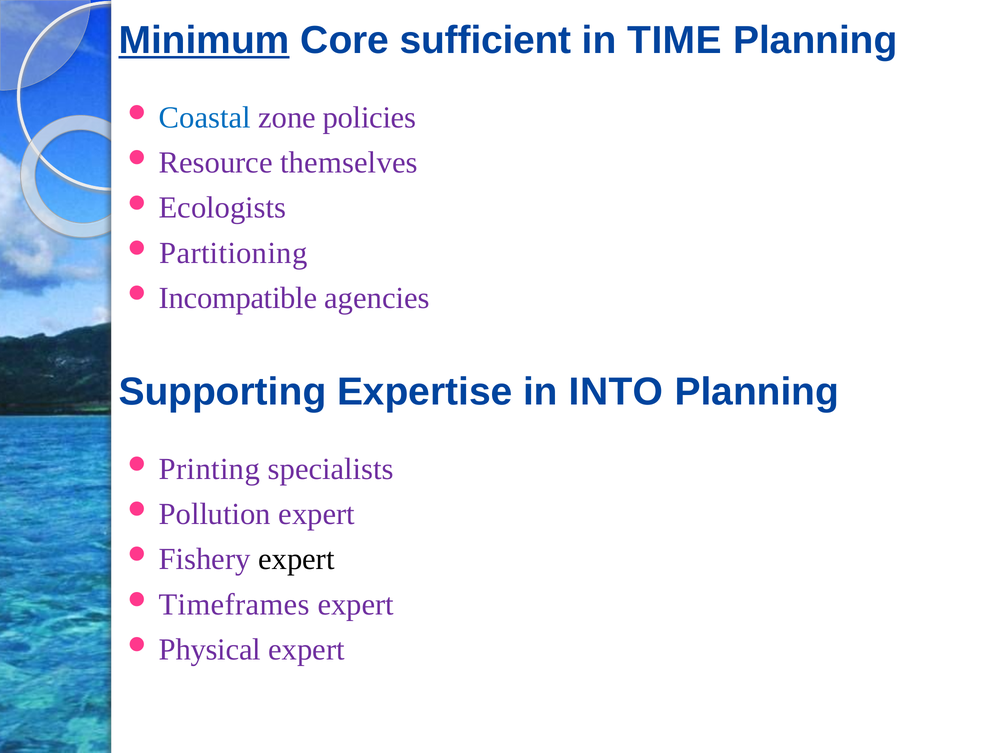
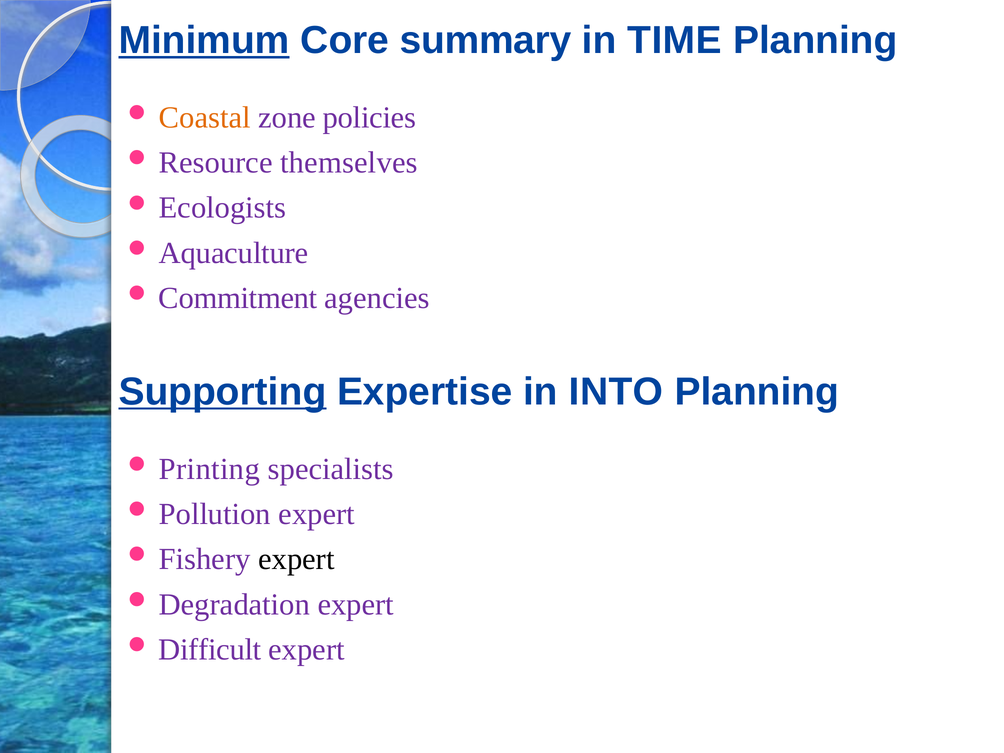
sufficient: sufficient -> summary (486, 40)
Coastal colour: blue -> orange (205, 118)
Partitioning: Partitioning -> Aquaculture (234, 253)
Incompatible: Incompatible -> Commitment (238, 298)
Supporting underline: none -> present (222, 392)
Timeframes: Timeframes -> Degradation (234, 604)
Physical: Physical -> Difficult (210, 650)
